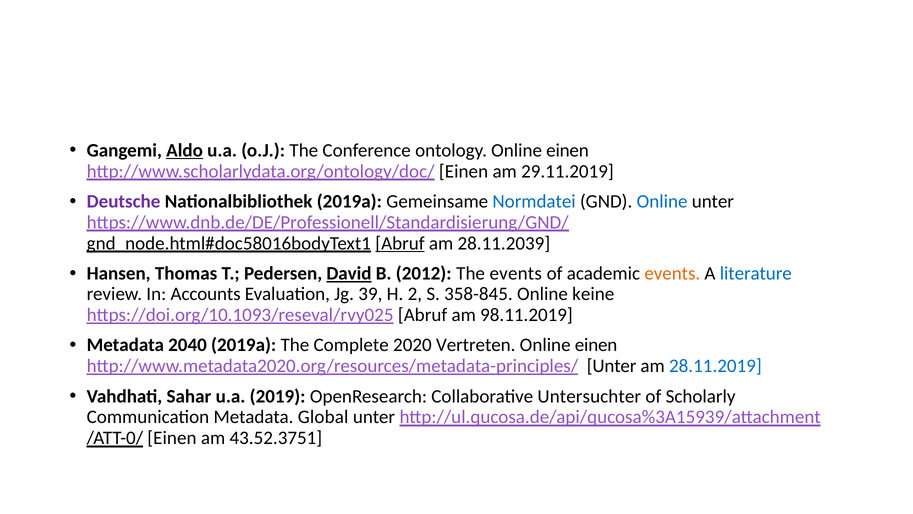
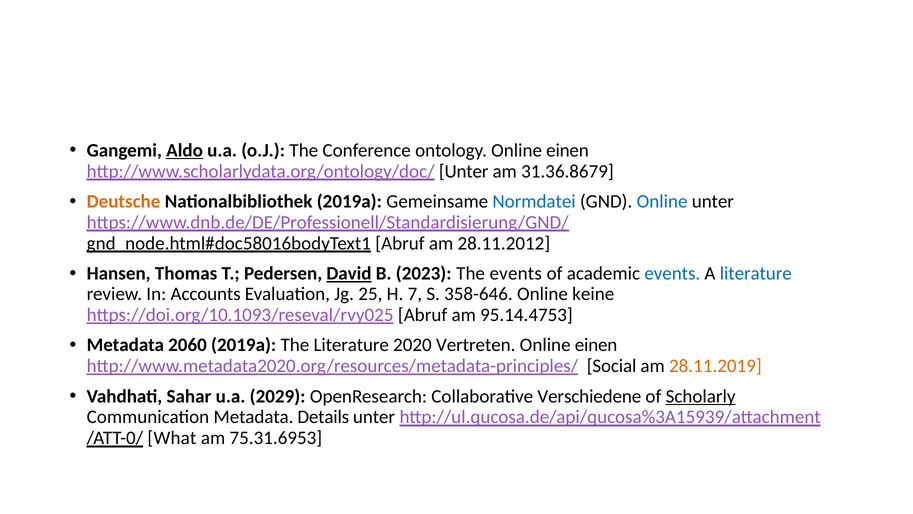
http://www.scholarlydata.org/ontology/doc/ Einen: Einen -> Unter (464, 171)
29.11.2019: 29.11.2019 -> 31.36.8679 (567, 171)
Deutsche colour: purple -> orange (124, 201)
Abruf underline: present -> none (400, 243)
28.11.2039: 28.11.2039 -> 28.11.2012 (504, 243)
2012: 2012 -> 2023 (424, 273)
events colour: orange -> blue (672, 273)
39: 39 -> 25 (370, 294)
2: 2 -> 7 (415, 294)
358-845: 358-845 -> 358-646 (478, 294)
98.11.2019: 98.11.2019 -> 95.14.4753 (526, 315)
2040: 2040 -> 2060 (188, 345)
The Complete: Complete -> Literature (351, 345)
http://www.metadata2020.org/resources/metadata-principles/ Unter: Unter -> Social (612, 366)
28.11.2019 colour: blue -> orange (715, 366)
2019: 2019 -> 2029 (278, 396)
Untersuchter: Untersuchter -> Verschiedene (589, 396)
Scholarly underline: none -> present (701, 396)
Global: Global -> Details (323, 417)
Einen: Einen -> What (172, 438)
43.52.3751: 43.52.3751 -> 75.31.6953 (276, 438)
